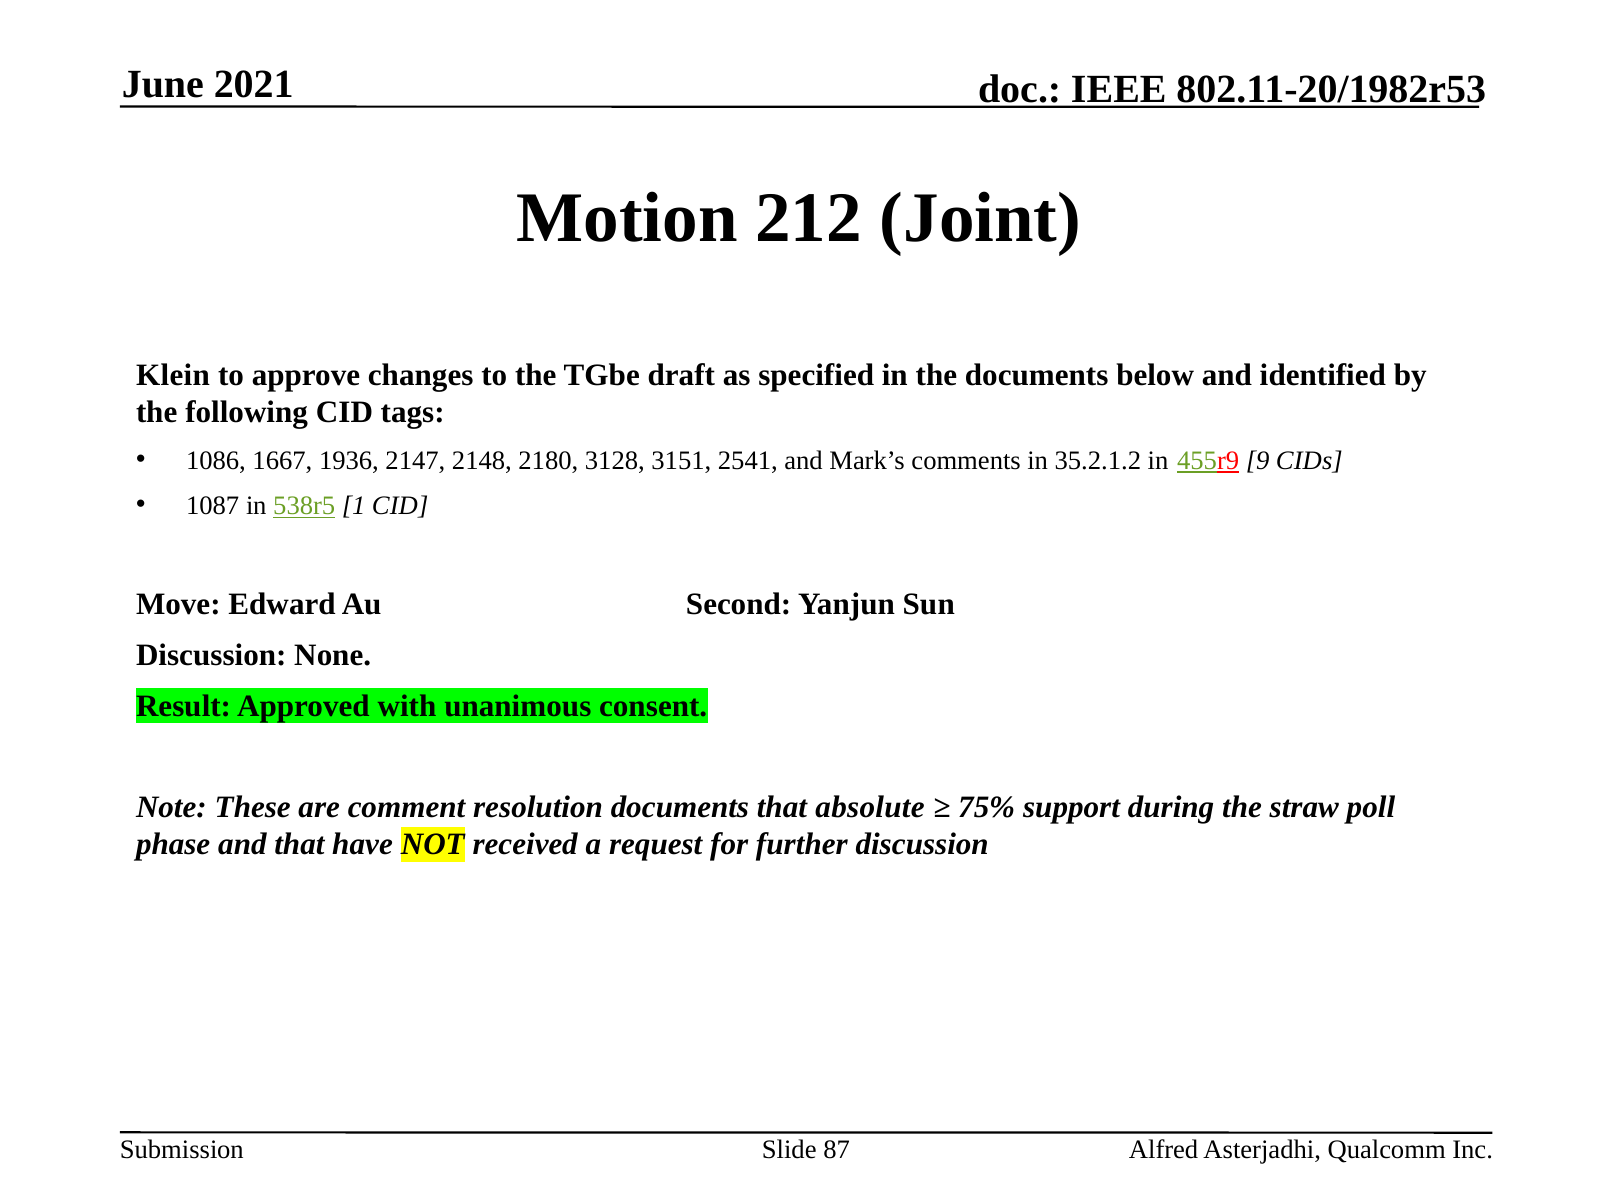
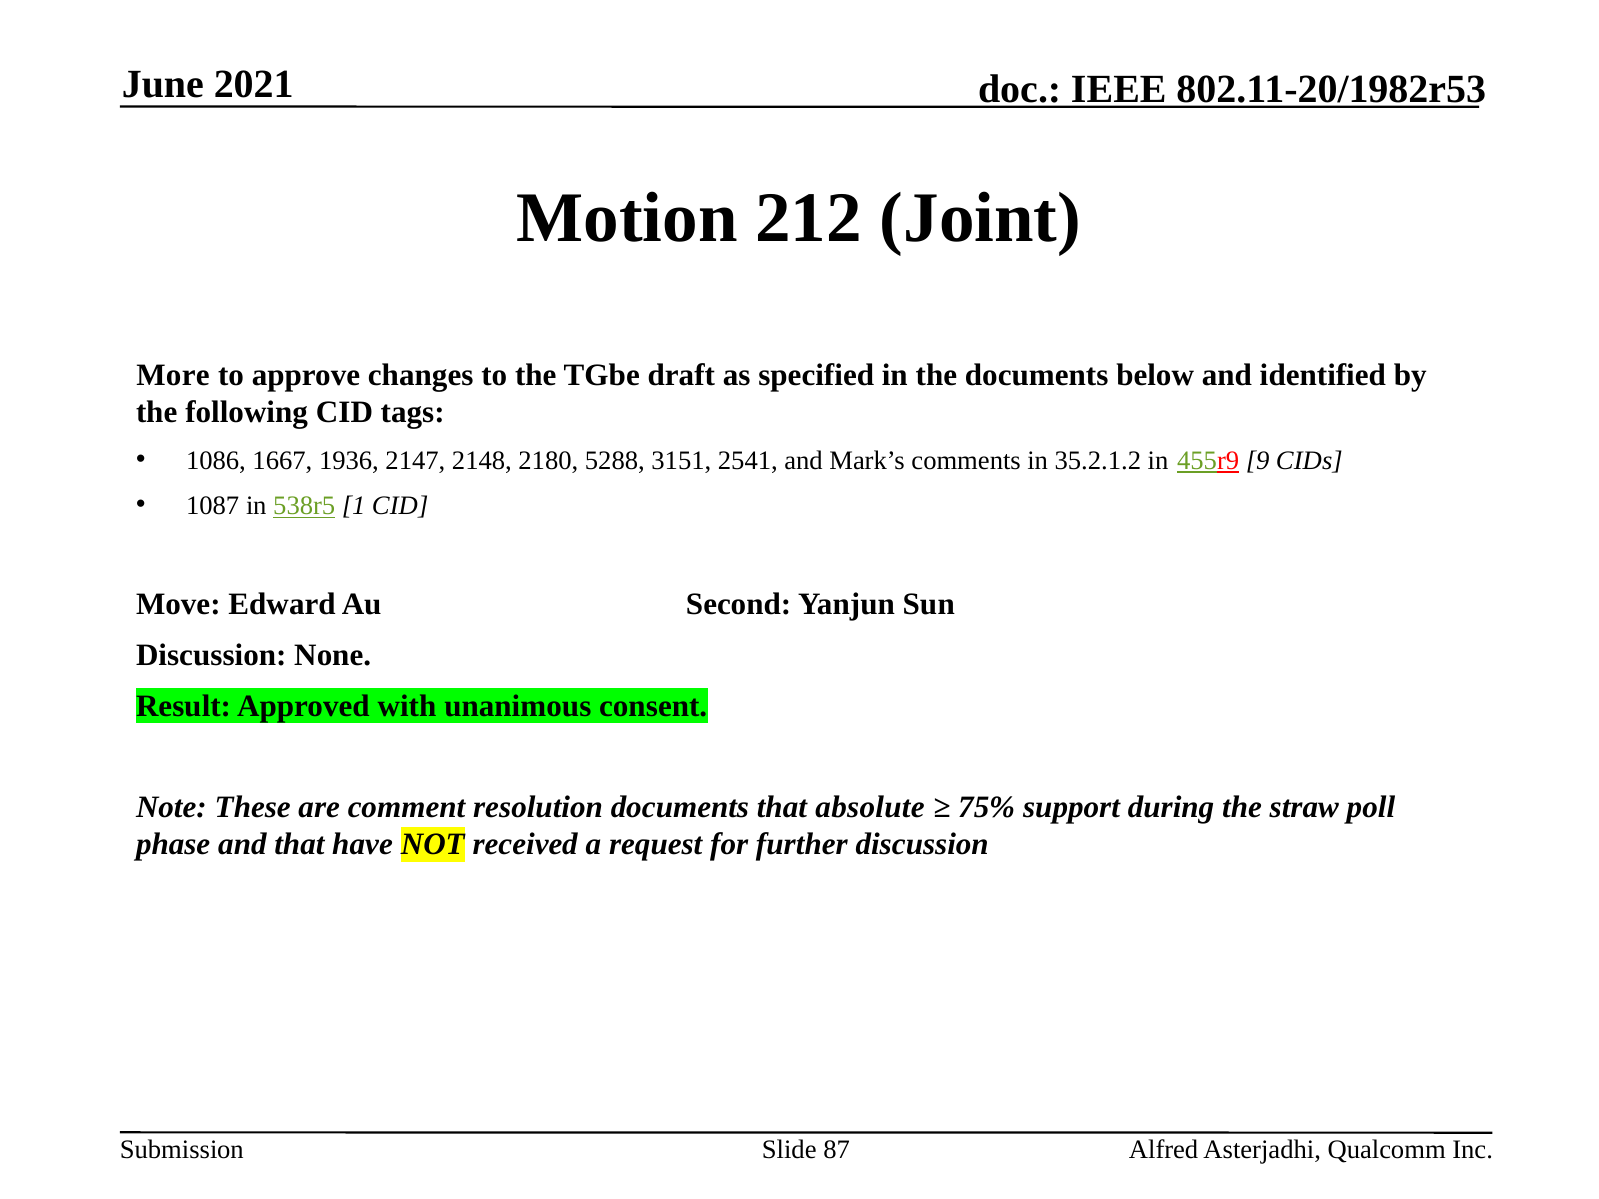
Klein: Klein -> More (173, 375)
3128: 3128 -> 5288 (615, 460)
